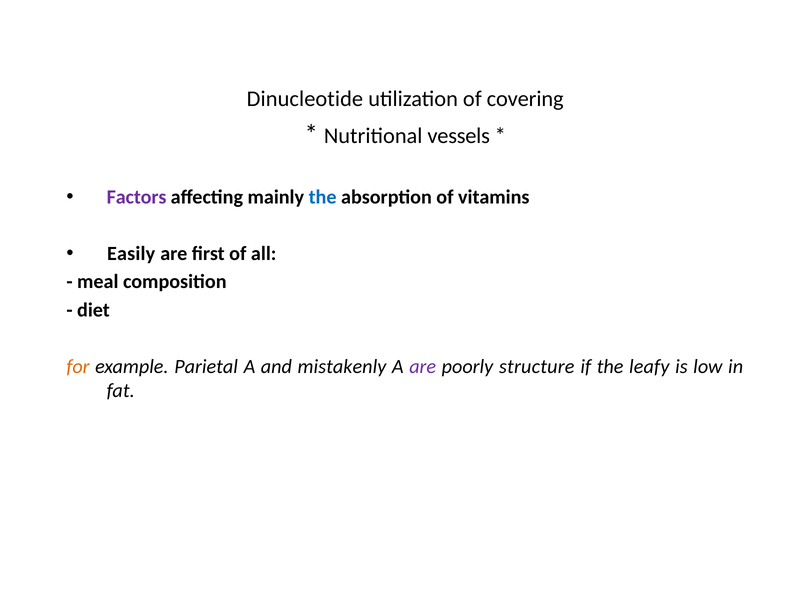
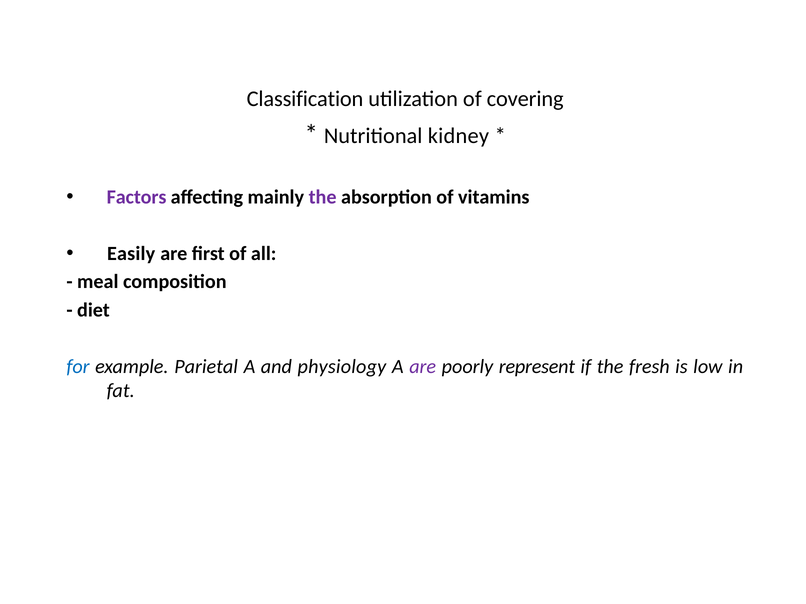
Dinucleotide: Dinucleotide -> Classification (305, 99)
vessels: vessels -> kidney (458, 136)
the colour: blue -> purple (323, 197)
for colour: orange -> blue (78, 367)
mistakenly: mistakenly -> physiology (342, 367)
structure: structure -> represent (537, 367)
leafy: leafy -> fresh (649, 367)
